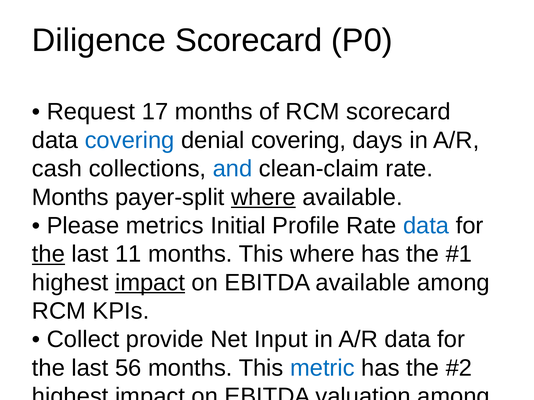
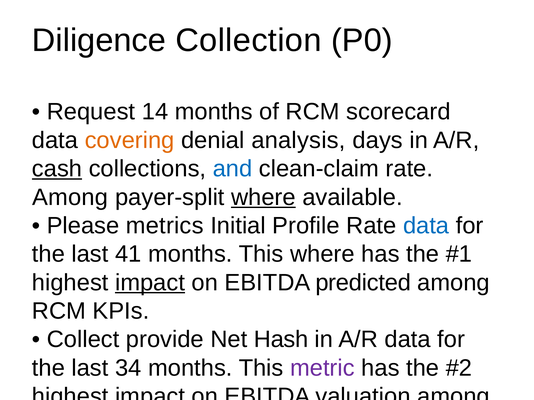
Diligence Scorecard: Scorecard -> Collection (248, 41)
17: 17 -> 14 (155, 112)
covering colour: blue -> orange (130, 140)
denial covering: covering -> analysis (298, 140)
cash underline: none -> present (57, 169)
Months: Months -> Among (70, 197)
the underline: present -> none (48, 254)
11: 11 -> 41 (128, 254)
EBITDA available: available -> predicted (363, 283)
Input: Input -> Hash (281, 340)
56: 56 -> 34 (128, 368)
metric colour: blue -> purple (322, 368)
